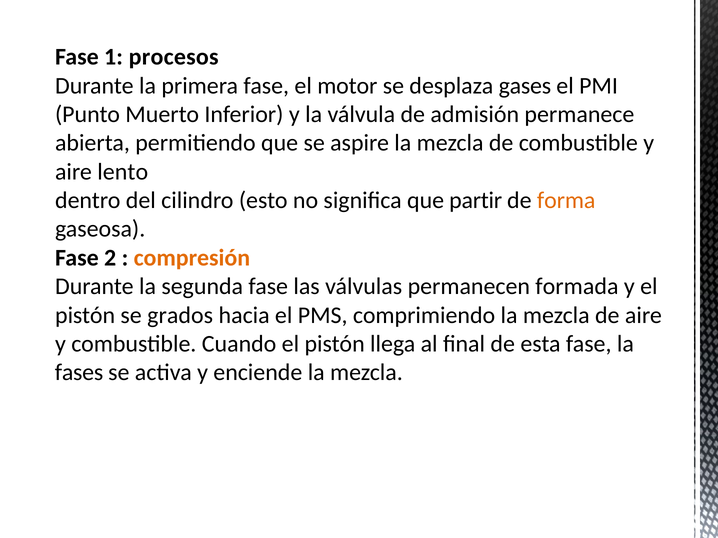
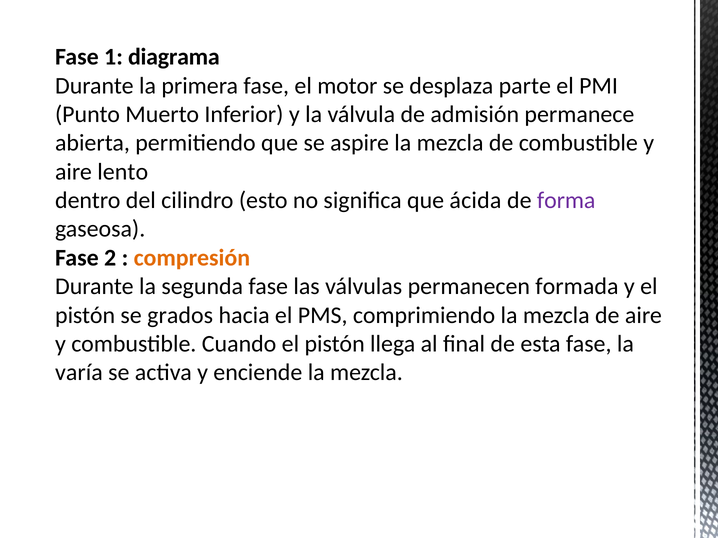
procesos: procesos -> diagrama (174, 57)
gases: gases -> parte (525, 86)
partir: partir -> ácida (475, 201)
forma colour: orange -> purple (566, 201)
fases: fases -> varía (79, 373)
